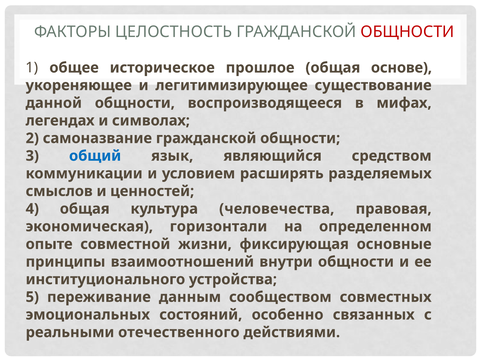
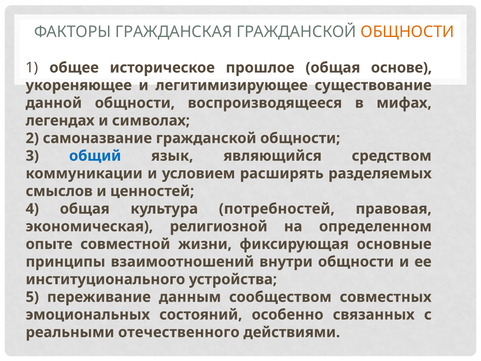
ЦЕЛОСТНОСТЬ: ЦЕЛОСТНОСТЬ -> ГРАЖДАНСКАЯ (174, 32)
ОБЩНОСТИ colour: red -> orange (407, 32)
человечества: человечества -> потребностей (277, 209)
горизонтали: горизонтали -> религиозной (219, 226)
